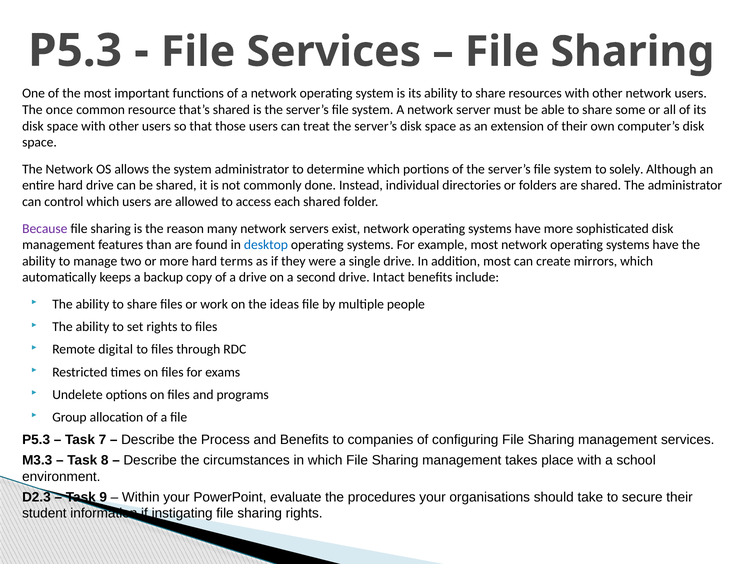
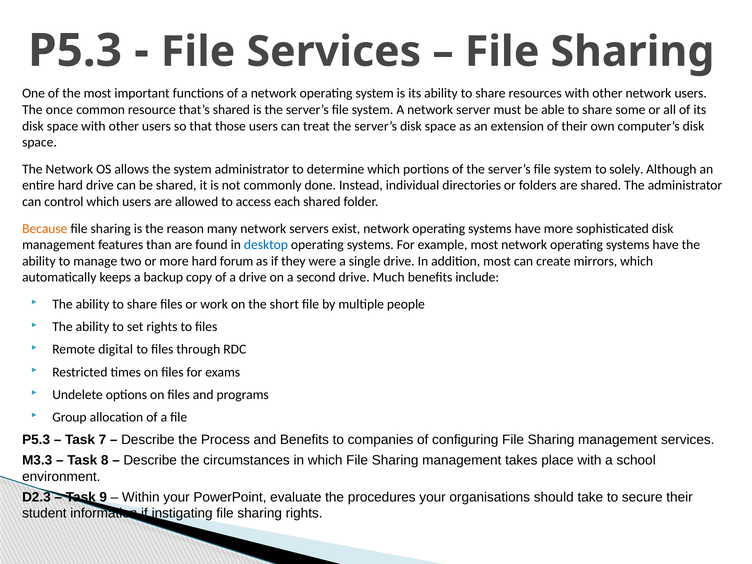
Because colour: purple -> orange (45, 229)
terms: terms -> forum (237, 261)
Intact: Intact -> Much (389, 277)
ideas: ideas -> short (284, 304)
